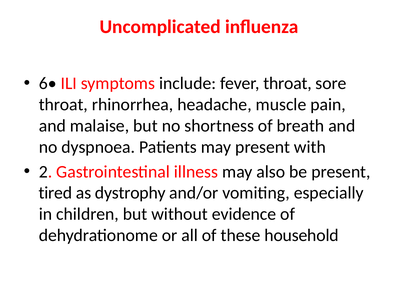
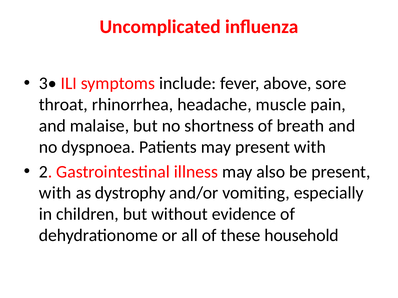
6•: 6• -> 3• (48, 83)
fever throat: throat -> above (287, 83)
tired: tired -> with (55, 193)
